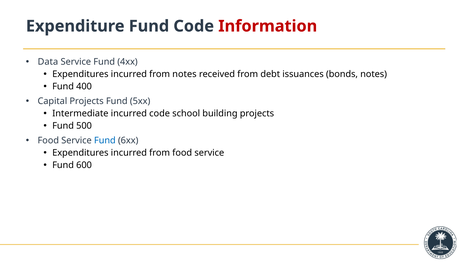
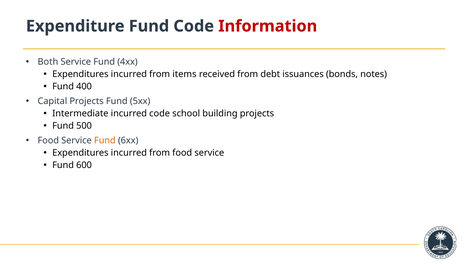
Data: Data -> Both (48, 62)
from notes: notes -> items (184, 74)
Fund colour: blue -> orange (105, 140)
